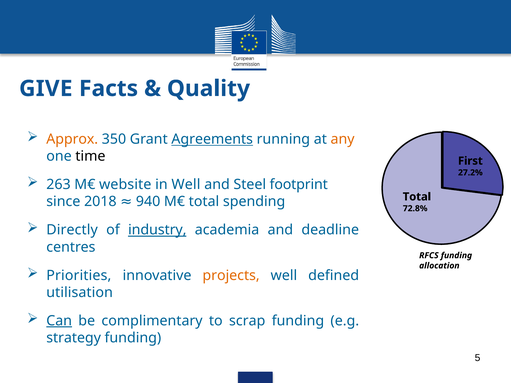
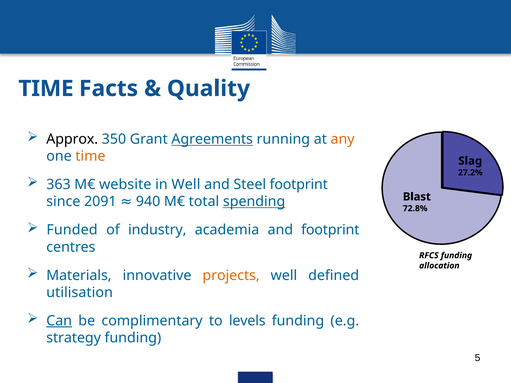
GIVE: GIVE -> TIME (46, 89)
Approx colour: orange -> black (72, 139)
time colour: black -> orange (90, 156)
First: First -> Slag (470, 161)
263: 263 -> 363 (58, 185)
Total: Total -> Blast (417, 197)
2018: 2018 -> 2091 (100, 202)
spending underline: none -> present (254, 202)
Directly: Directly -> Funded (72, 230)
industry underline: present -> none (157, 230)
and deadline: deadline -> footprint (330, 230)
Priorities: Priorities -> Materials (79, 276)
scrap: scrap -> levels (247, 321)
